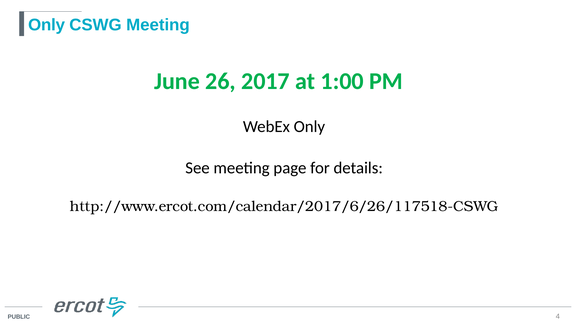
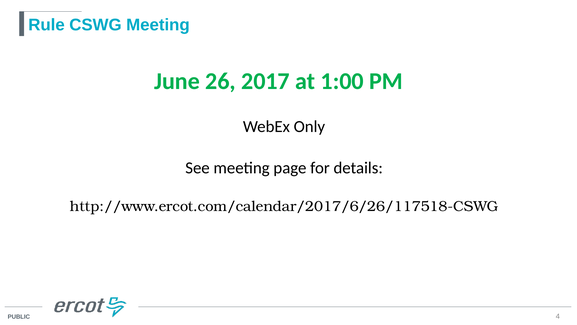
Only: Only -> Rule (47, 25)
